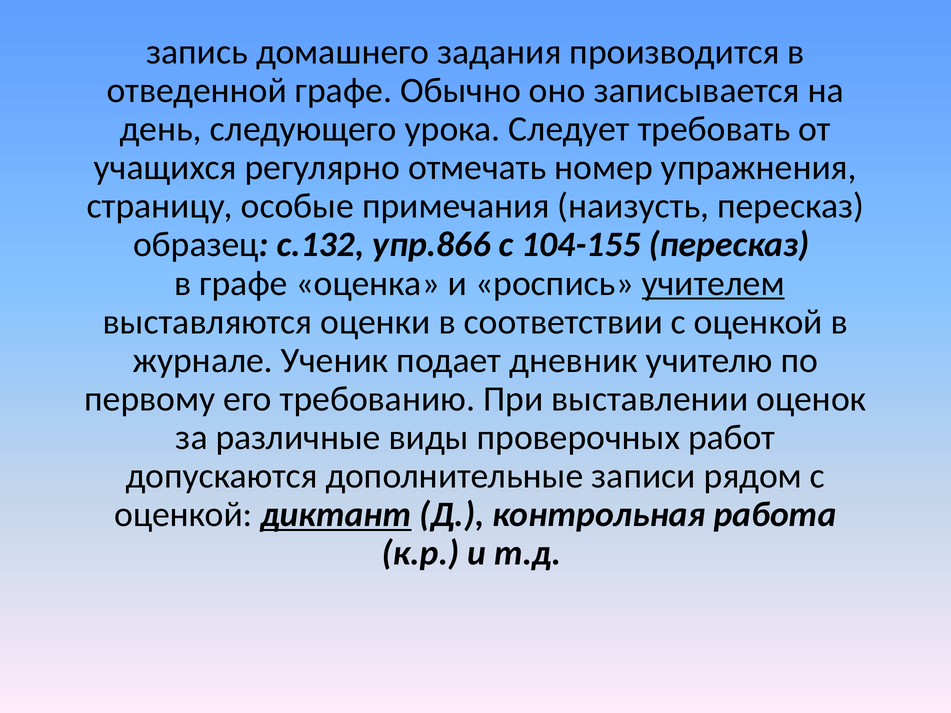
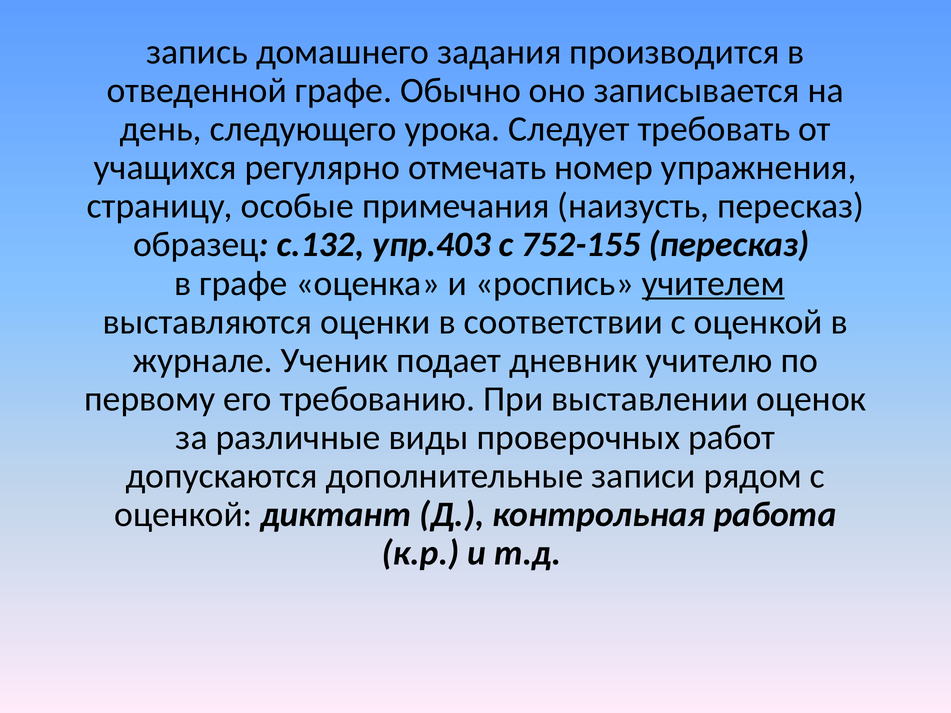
упр.866: упр.866 -> упр.403 (431, 245)
104-155: 104-155 -> 752-155 (581, 245)
диктант underline: present -> none (336, 515)
